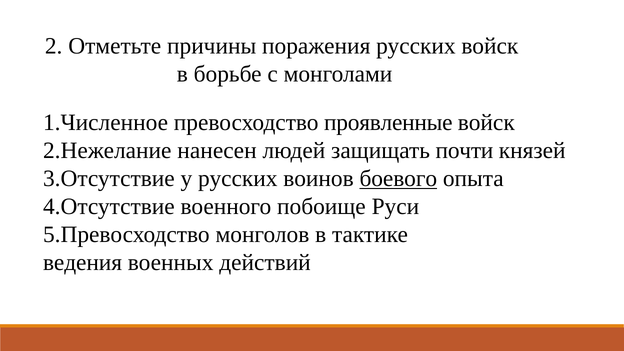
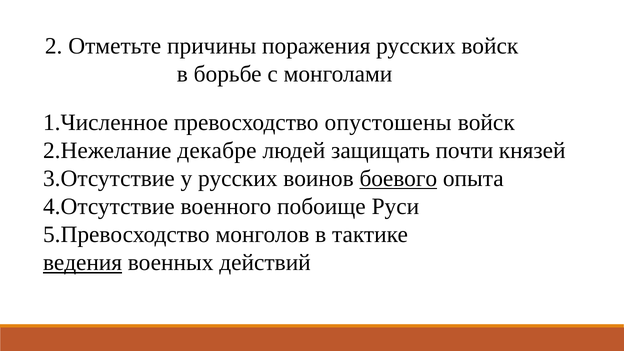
проявленные: проявленные -> опустошены (388, 122)
нанесен: нанесен -> декабре (217, 150)
ведения underline: none -> present (83, 263)
